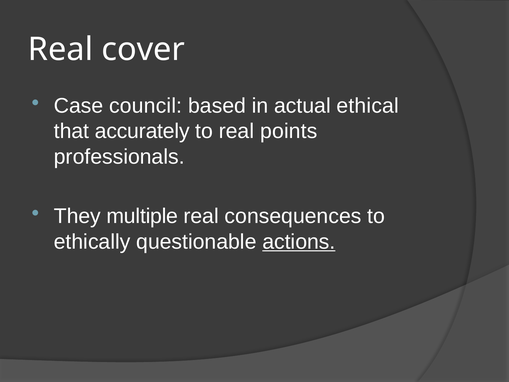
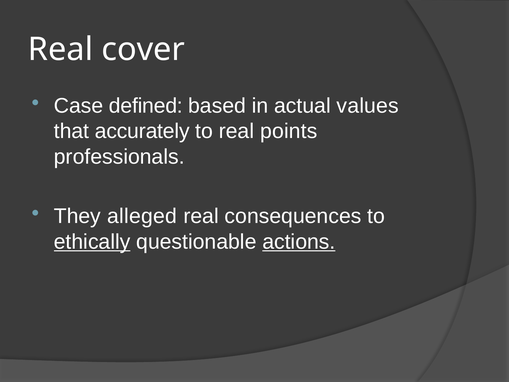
council: council -> defined (146, 106)
ethical: ethical -> values (368, 106)
multiple: multiple -> alleged (142, 216)
ethically underline: none -> present (92, 242)
